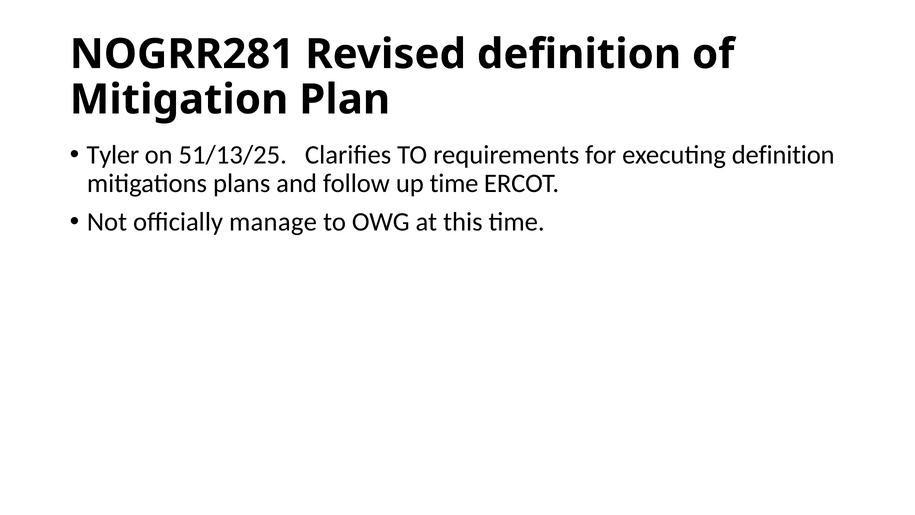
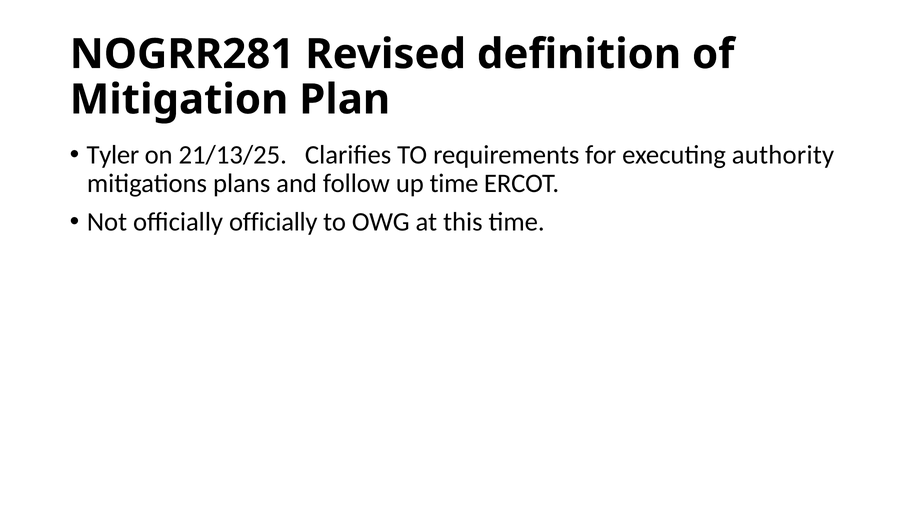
51/13/25: 51/13/25 -> 21/13/25 (233, 155)
executing definition: definition -> authority (783, 155)
officially manage: manage -> officially (273, 222)
